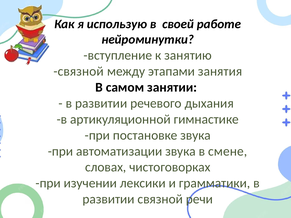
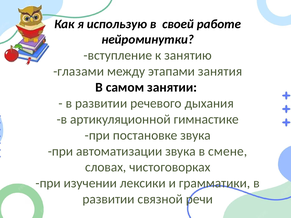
связной: связной -> глазами (79, 71)
